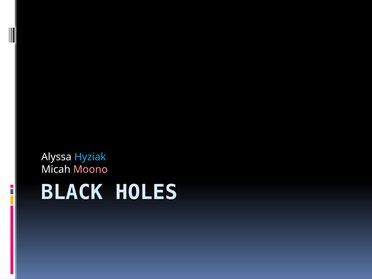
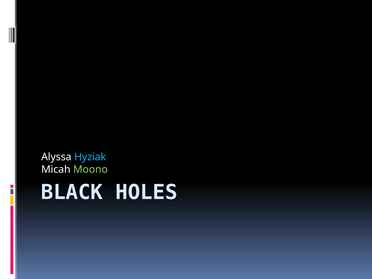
Moono colour: pink -> light green (90, 169)
